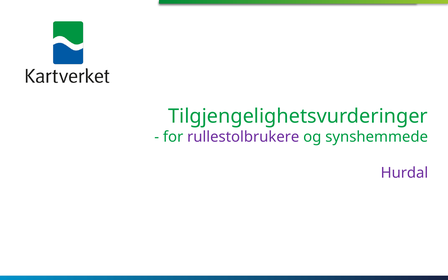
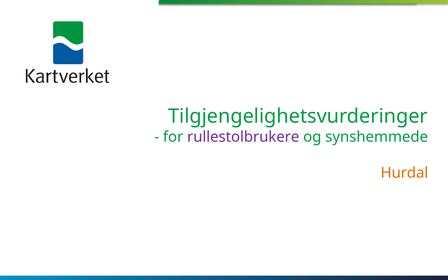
Hurdal colour: purple -> orange (404, 173)
